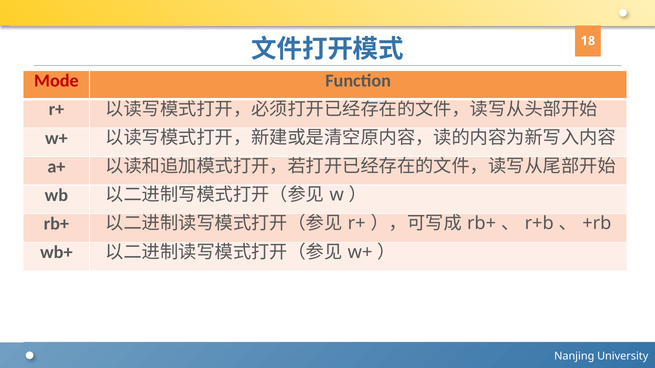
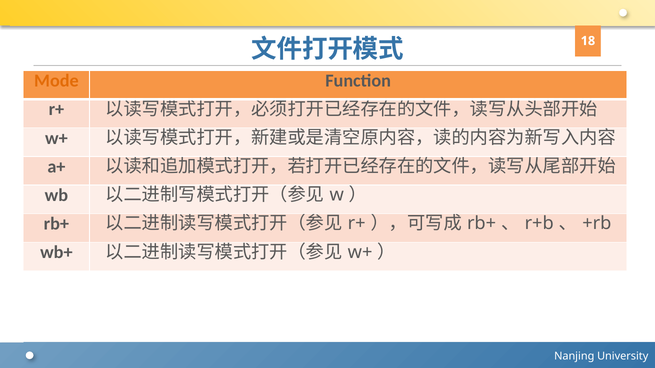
Mode colour: red -> orange (56, 81)
